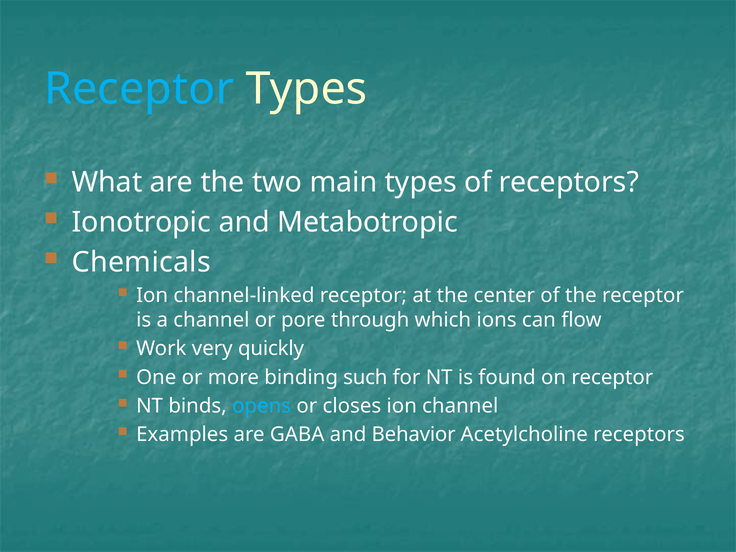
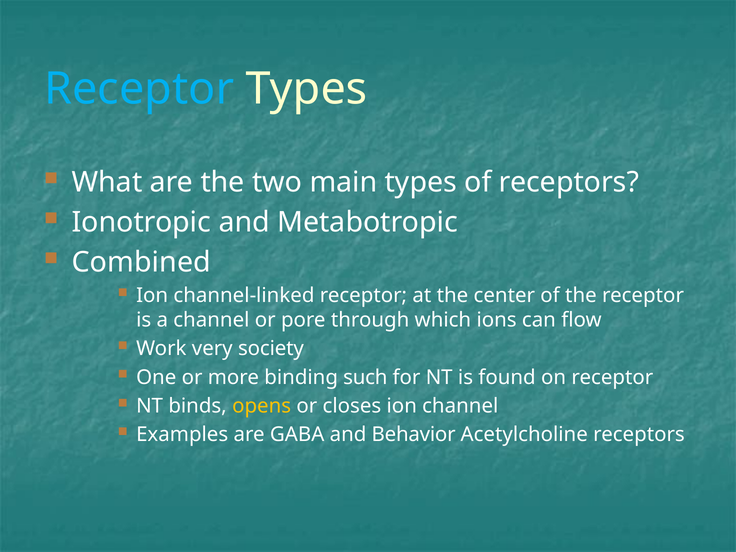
Chemicals: Chemicals -> Combined (141, 263)
quickly: quickly -> society (271, 349)
opens colour: light blue -> yellow (262, 406)
